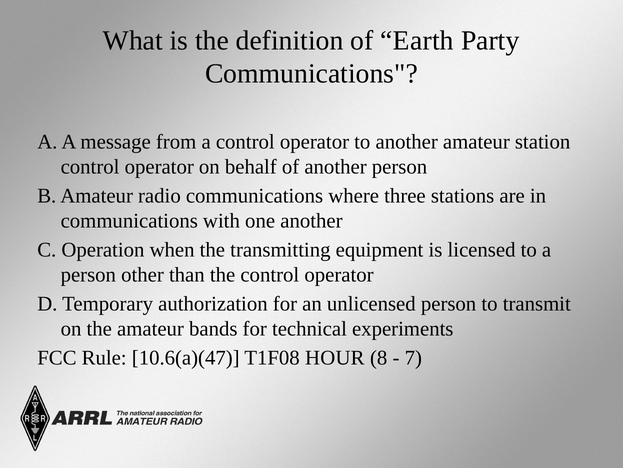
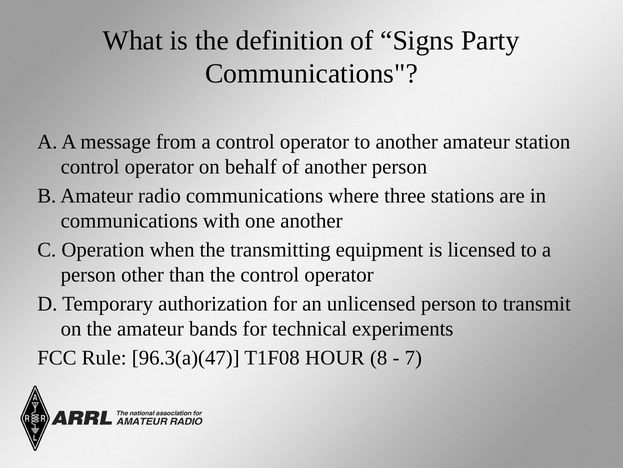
Earth: Earth -> Signs (417, 40)
10.6(a)(47: 10.6(a)(47 -> 96.3(a)(47 (186, 358)
